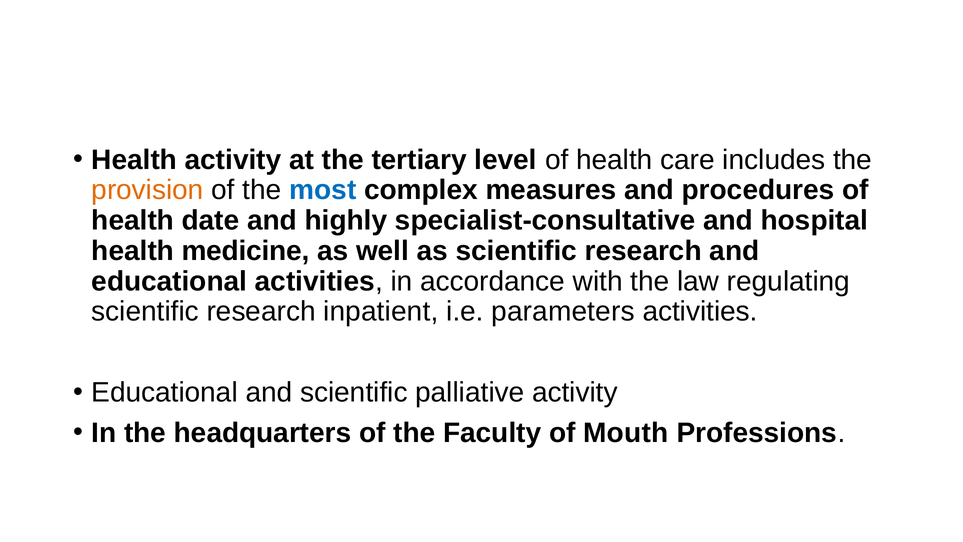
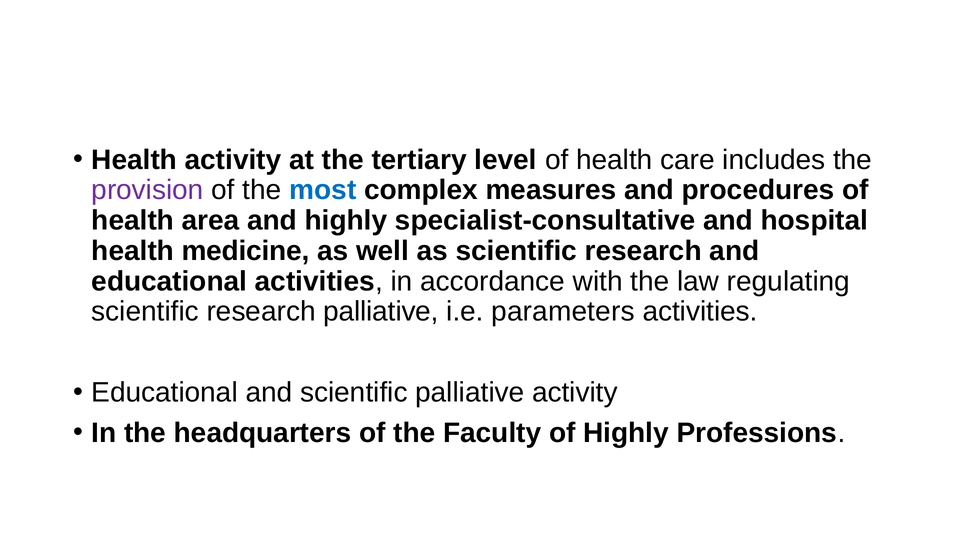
provision colour: orange -> purple (148, 190)
date: date -> area (211, 220)
research inpatient: inpatient -> palliative (381, 311)
of Mouth: Mouth -> Highly (626, 433)
